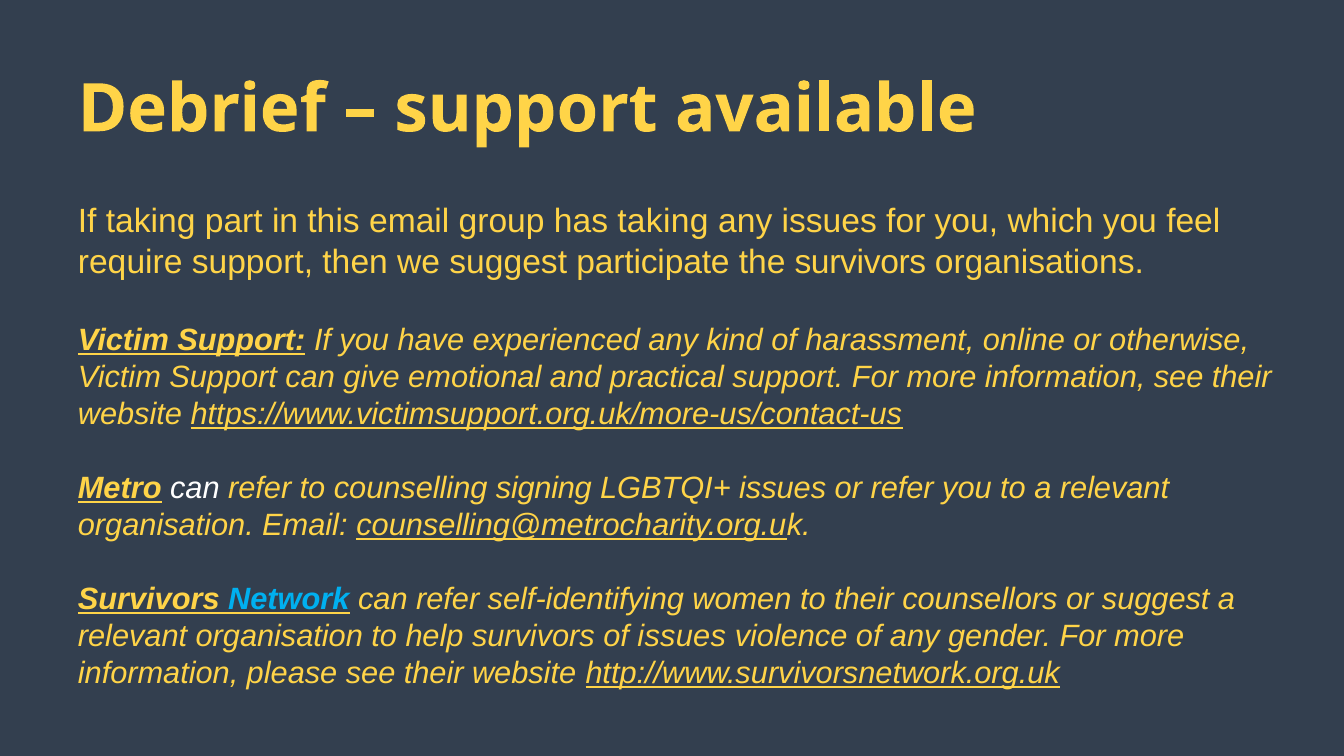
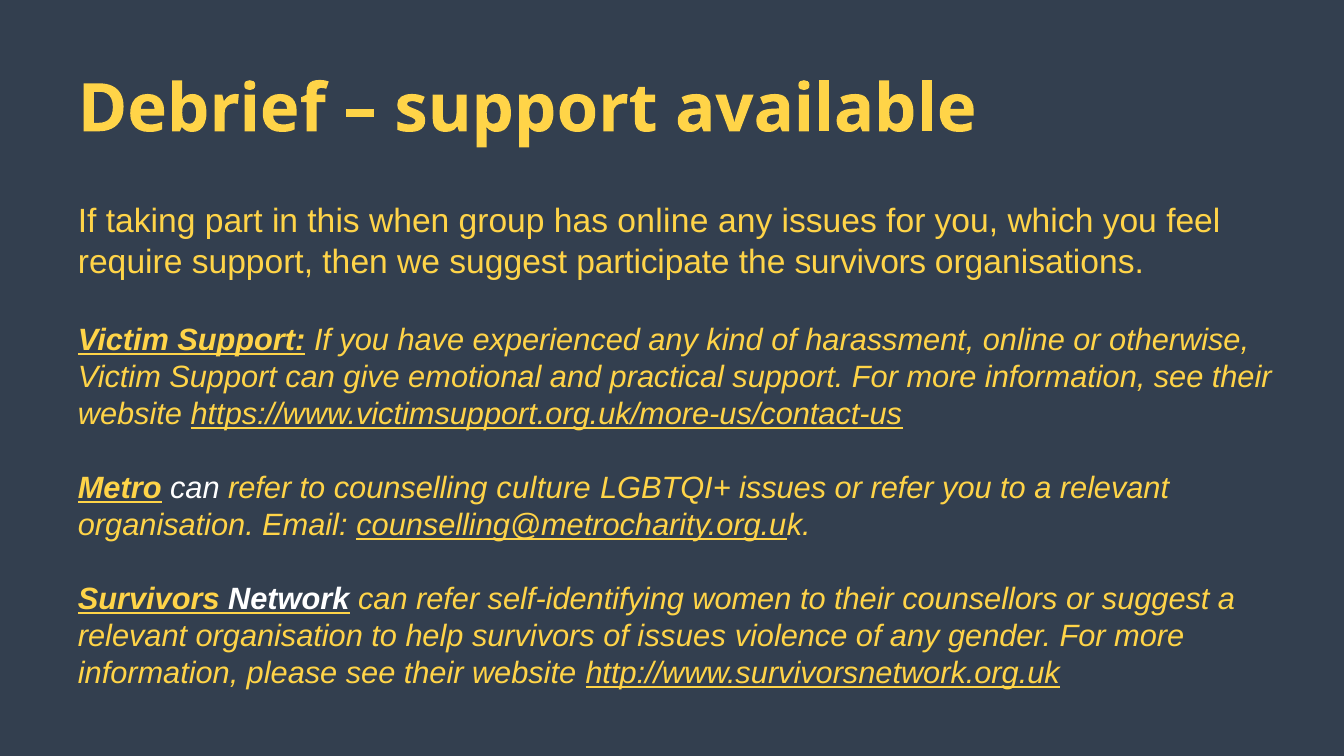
this email: email -> when (409, 222)
has taking: taking -> online (663, 222)
signing: signing -> culture (544, 489)
Network colour: light blue -> white (289, 599)
